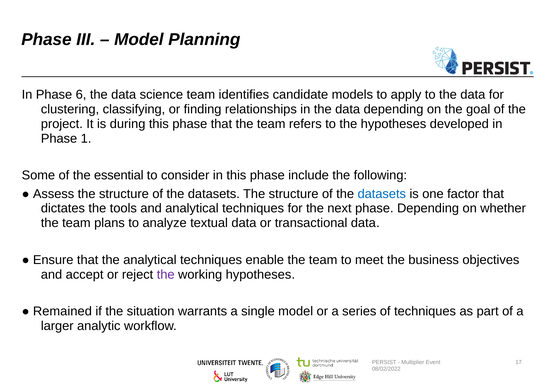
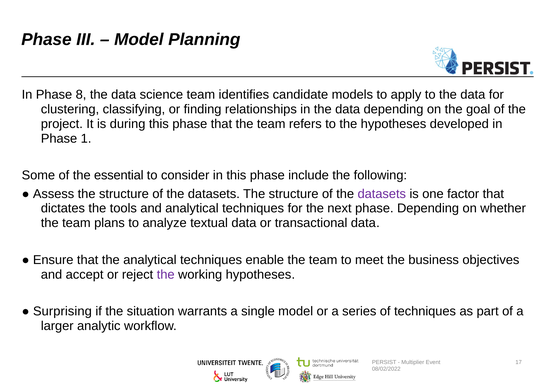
6: 6 -> 8 (81, 95)
datasets colour: blue -> purple (382, 194)
Remained: Remained -> Surprising (62, 312)
